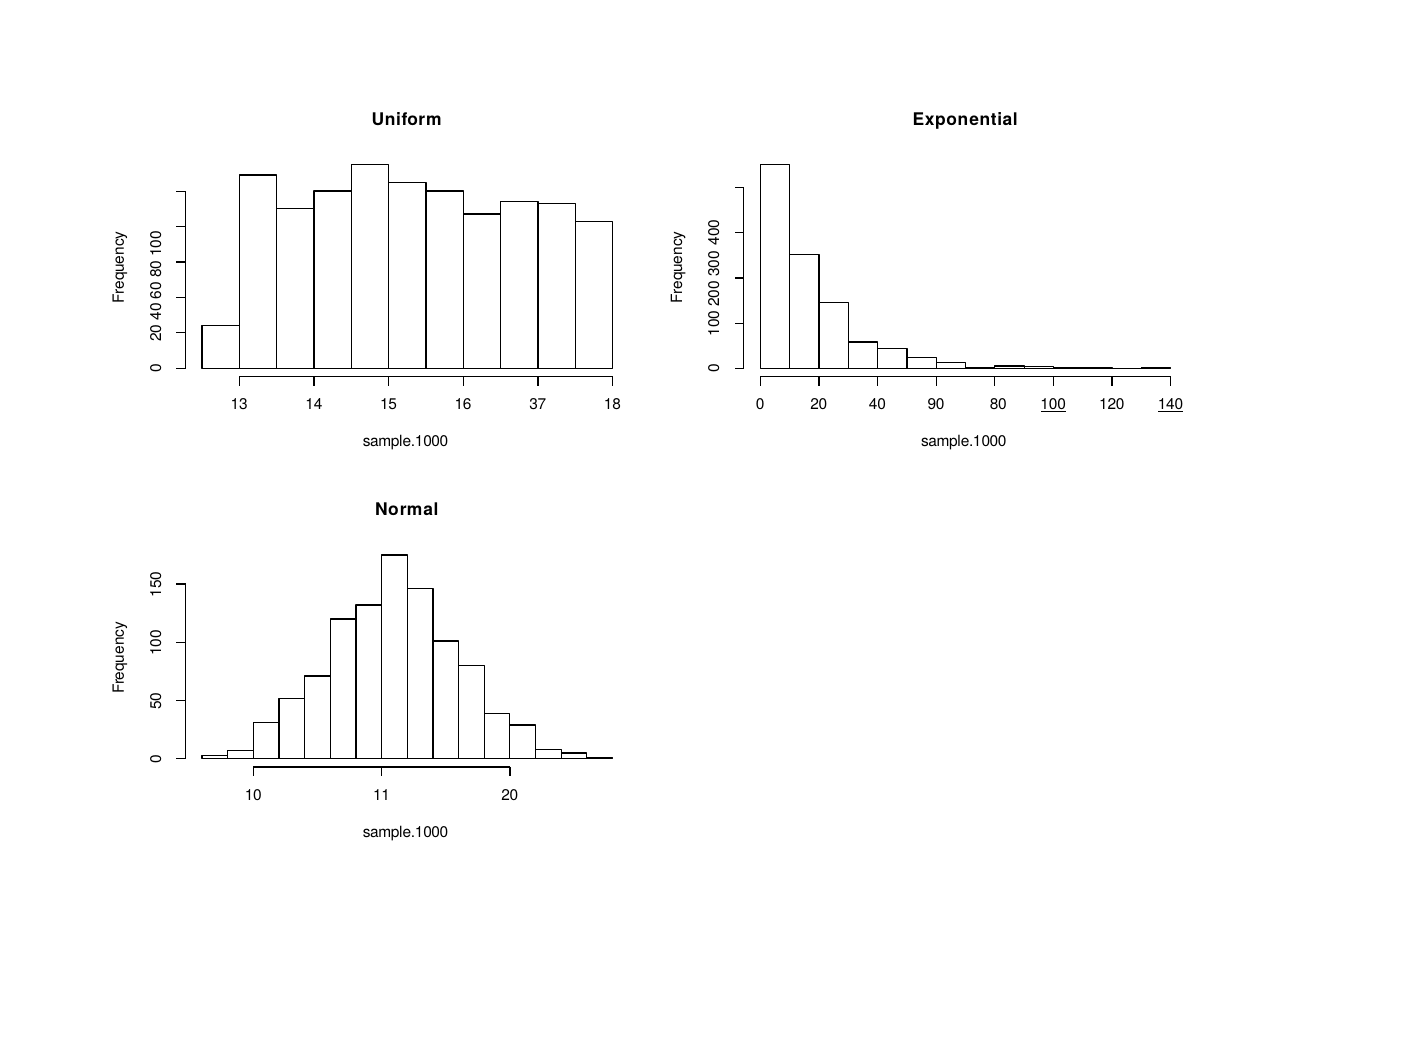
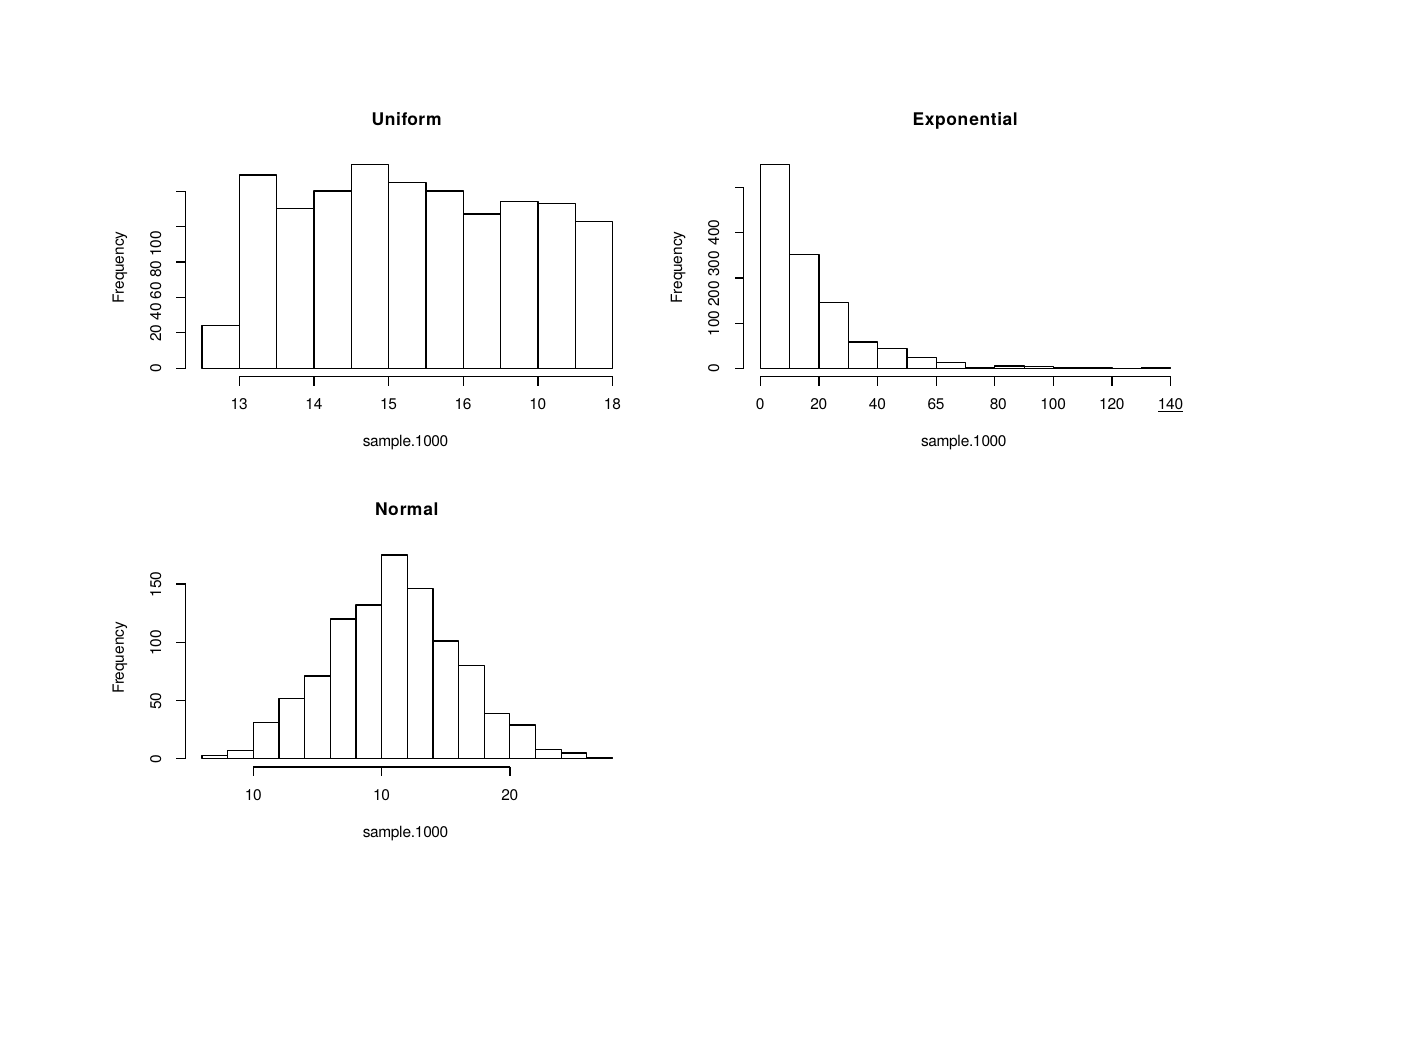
16 37: 37 -> 10 (538, 405)
90: 90 -> 65 (936, 405)
100 underline: present -> none (1053, 405)
10 11: 11 -> 10 (382, 795)
